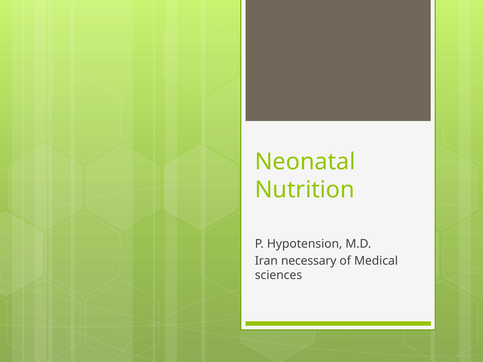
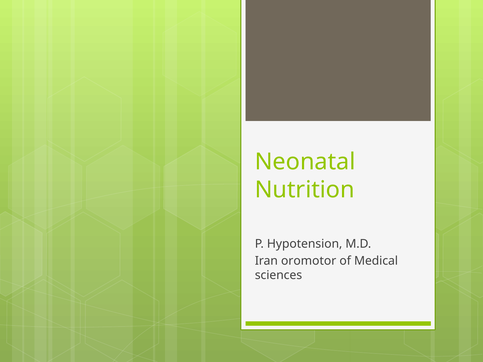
necessary: necessary -> oromotor (309, 261)
